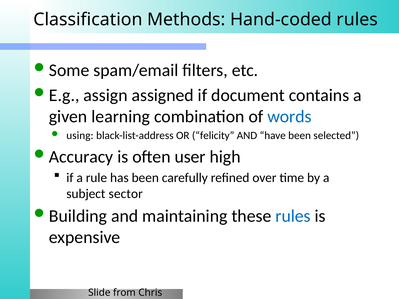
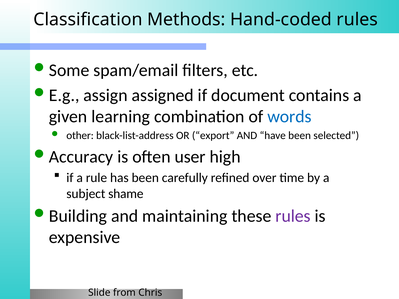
using: using -> other (80, 136)
felicity: felicity -> export (213, 136)
sector: sector -> shame (126, 194)
rules colour: blue -> purple (293, 216)
